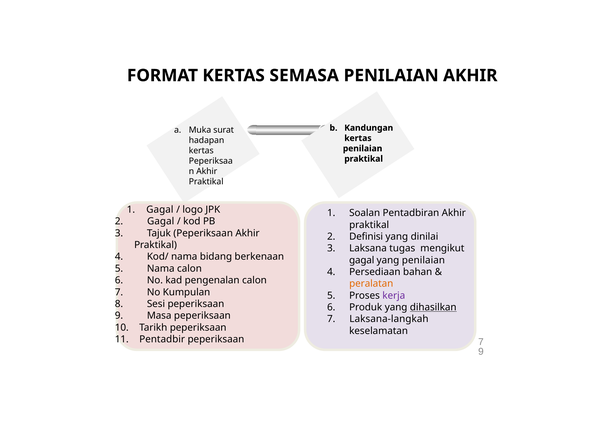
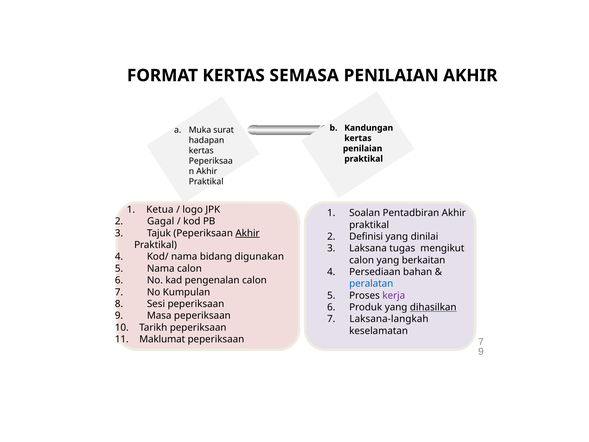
Gagal: Gagal -> Ketua (160, 209)
Akhir underline: none -> present (248, 233)
berkenaan: berkenaan -> digunakan (259, 257)
gagal: gagal -> calon (362, 260)
yang penilaian: penilaian -> berkaitan (424, 260)
peralatan colour: orange -> blue (371, 284)
Pentadbir: Pentadbir -> Maklumat (162, 339)
